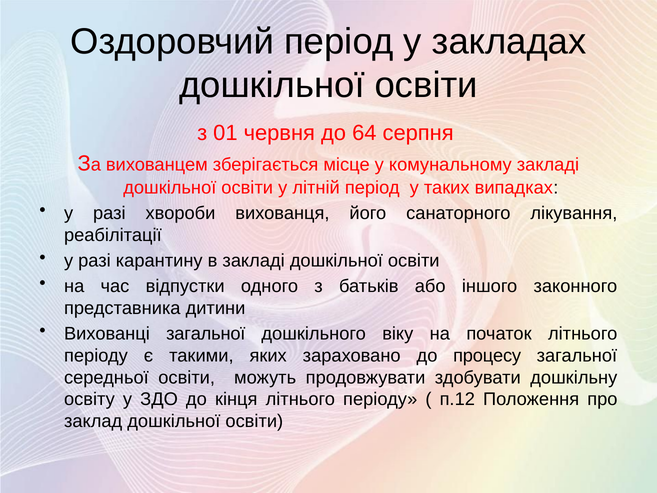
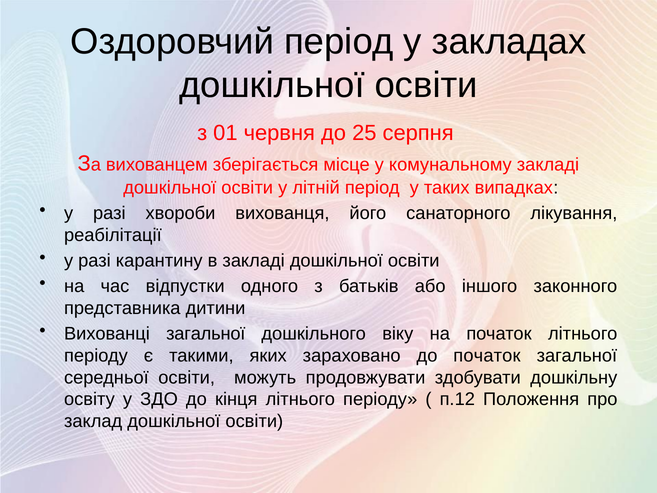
64: 64 -> 25 (364, 133)
до процесу: процесу -> початок (487, 355)
